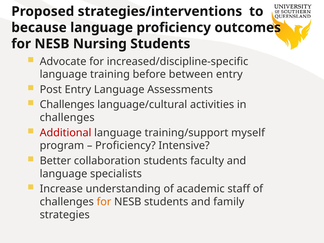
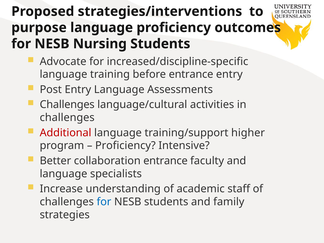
because: because -> purpose (39, 28)
before between: between -> entrance (191, 74)
myself: myself -> higher (248, 133)
collaboration students: students -> entrance (166, 161)
for colour: orange -> blue (104, 202)
